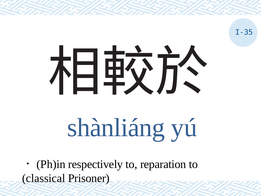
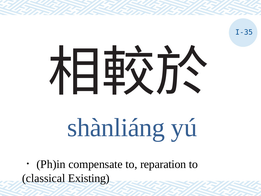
respectively: respectively -> compensate (96, 164)
Prisoner: Prisoner -> Existing (89, 178)
